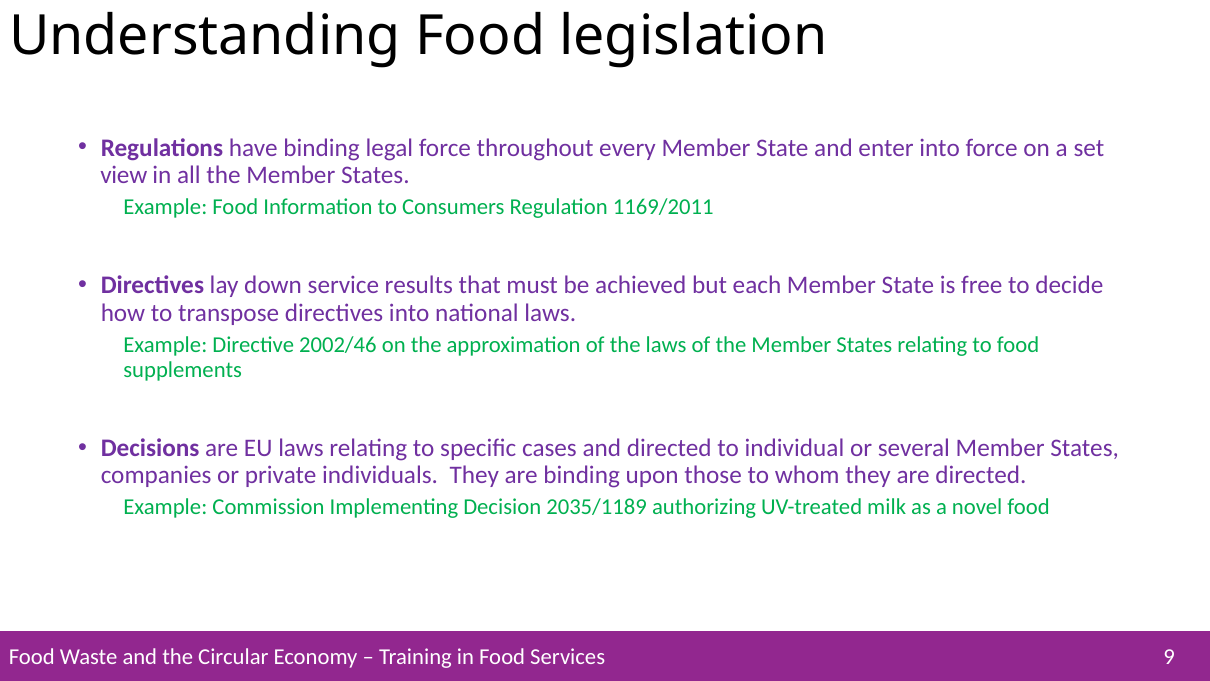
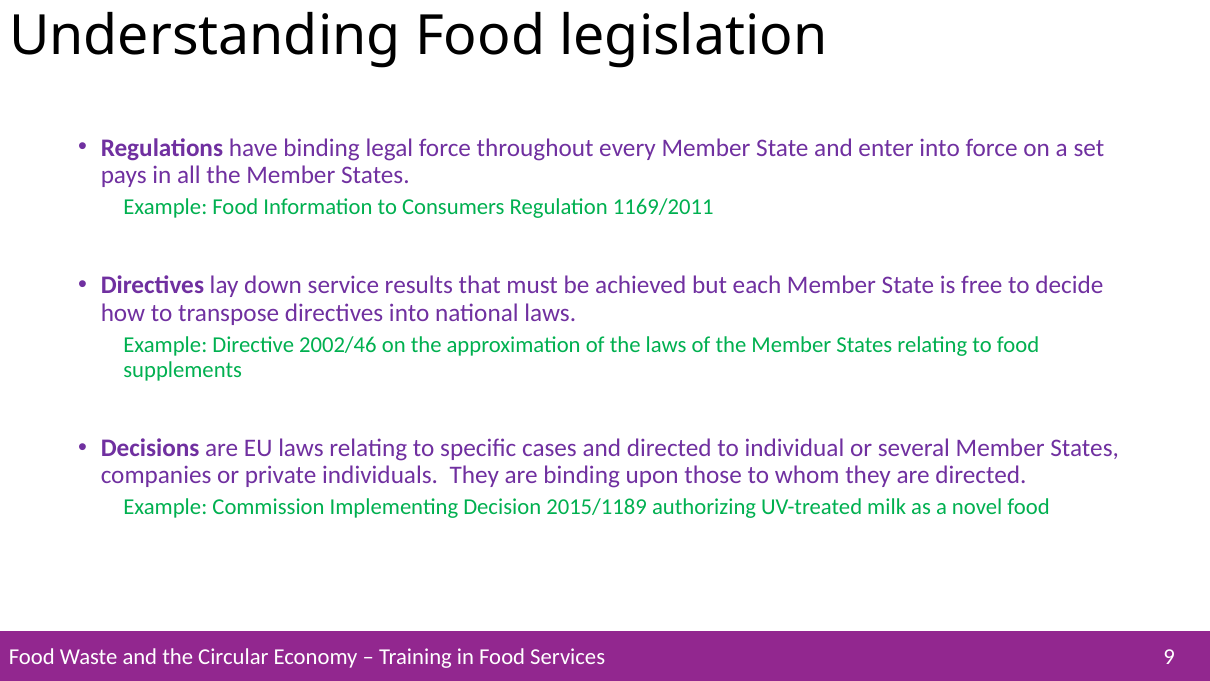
view: view -> pays (124, 175)
2035/1189: 2035/1189 -> 2015/1189 (597, 507)
